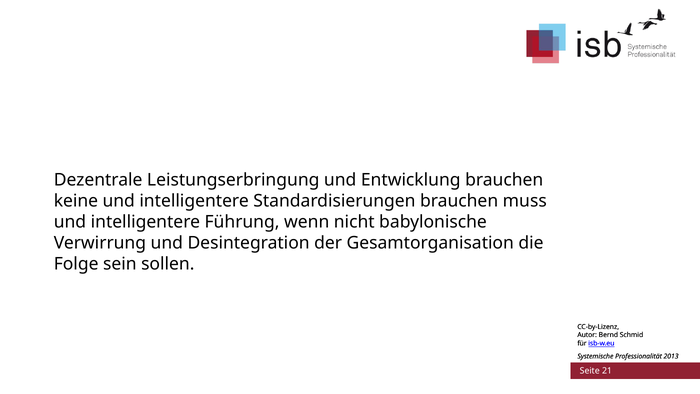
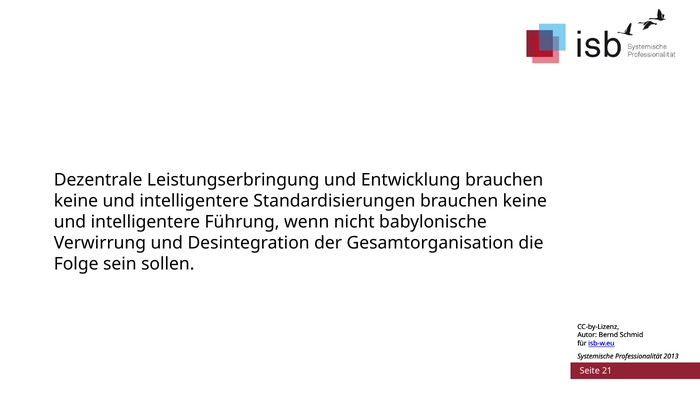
Standardisierungen brauchen muss: muss -> keine (525, 201)
